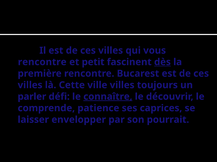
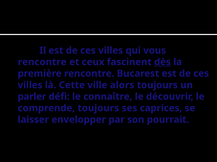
petit: petit -> ceux (93, 62)
ville villes: villes -> alors (122, 85)
connaître underline: present -> none (108, 97)
comprende patience: patience -> toujours (98, 109)
